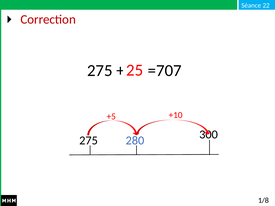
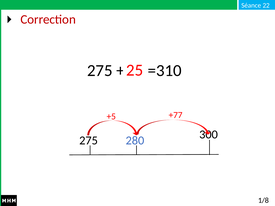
=707: =707 -> =310 (165, 71)
+10: +10 -> +77 (176, 115)
